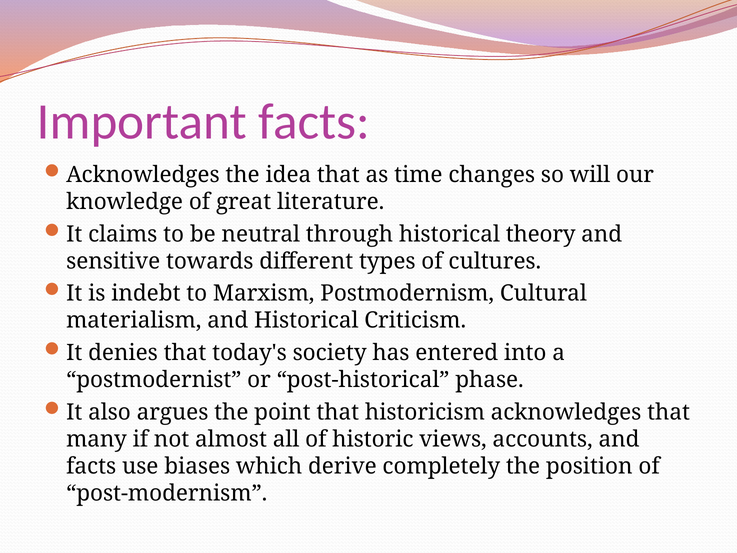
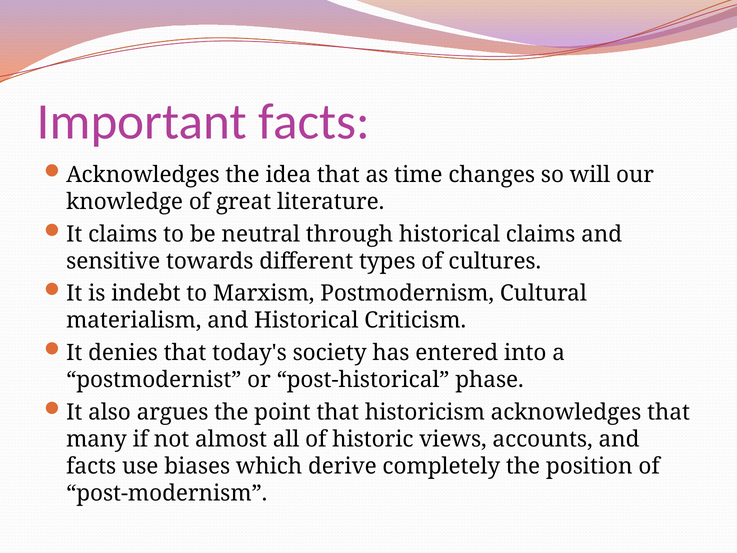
historical theory: theory -> claims (541, 234)
